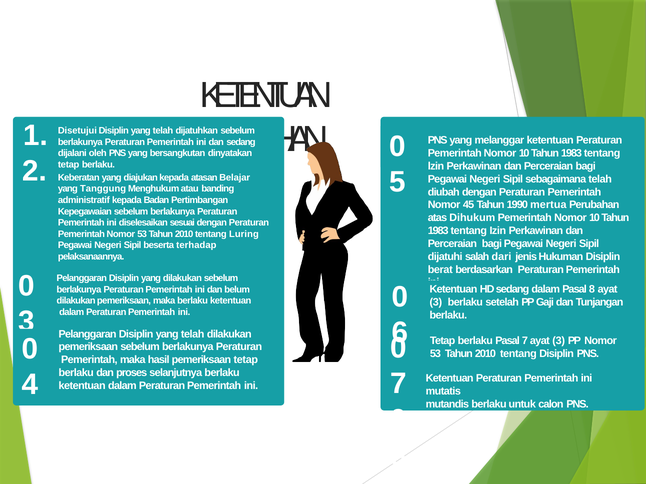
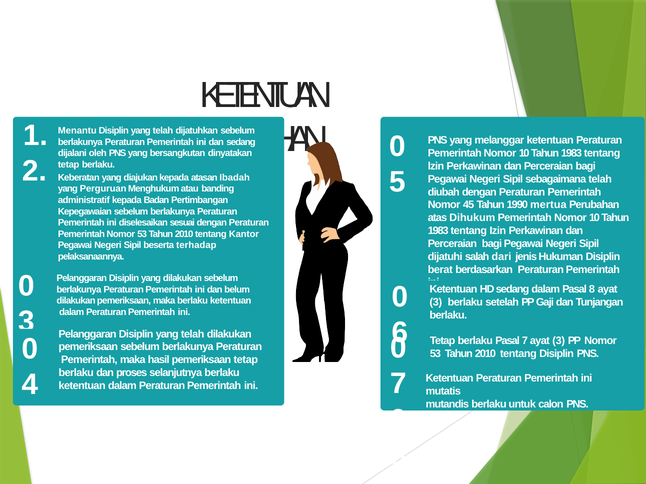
Disetujui: Disetujui -> Menantu (77, 131)
Belajar: Belajar -> Ibadah (235, 178)
Tanggung: Tanggung -> Perguruan (103, 189)
Luring: Luring -> Kantor (244, 234)
